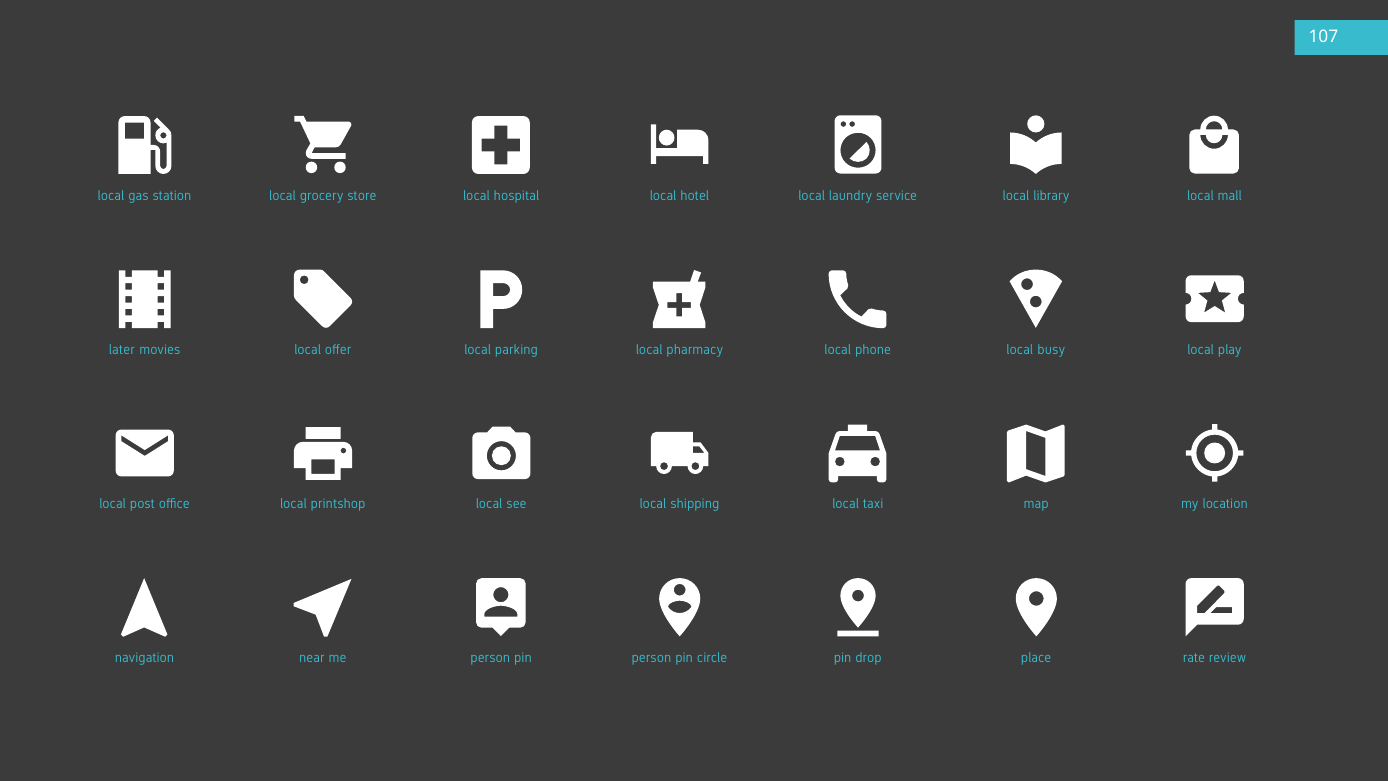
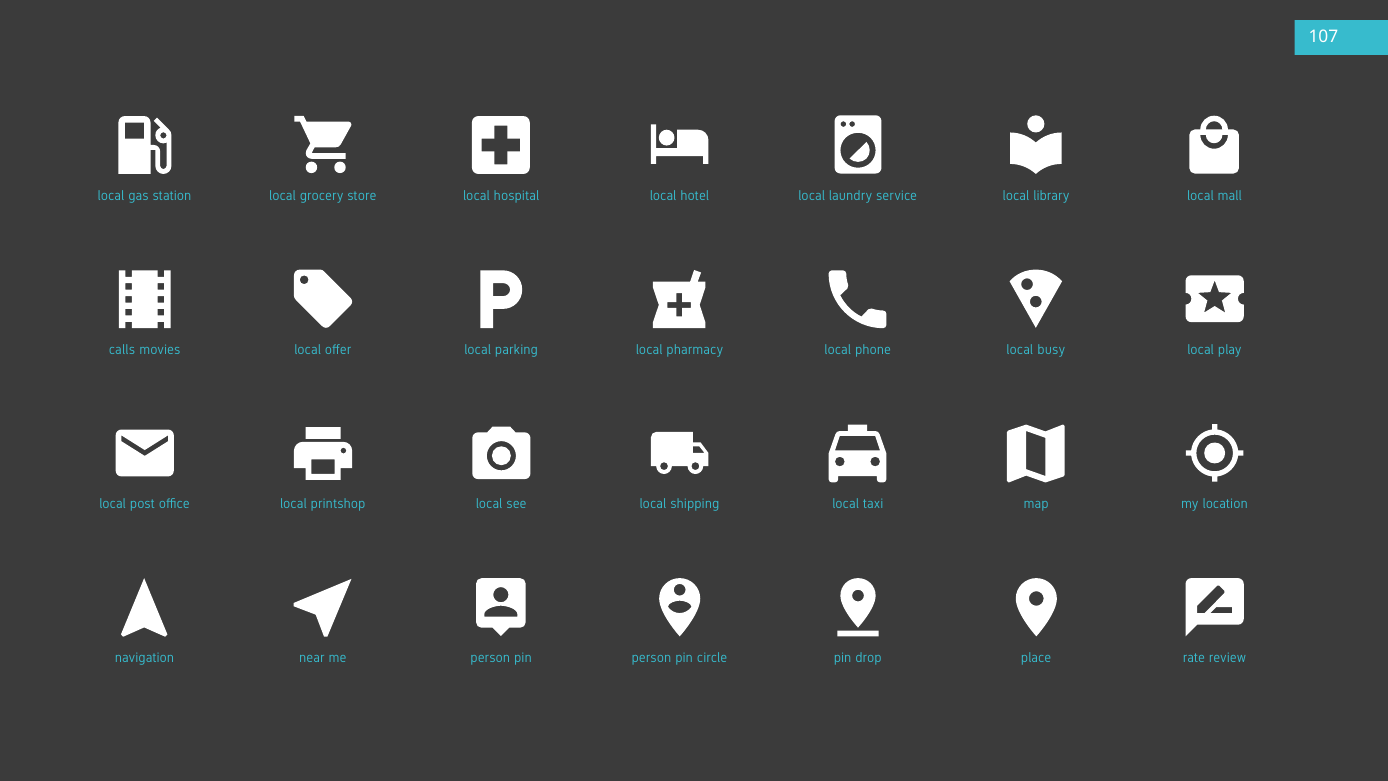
later: later -> calls (122, 350)
